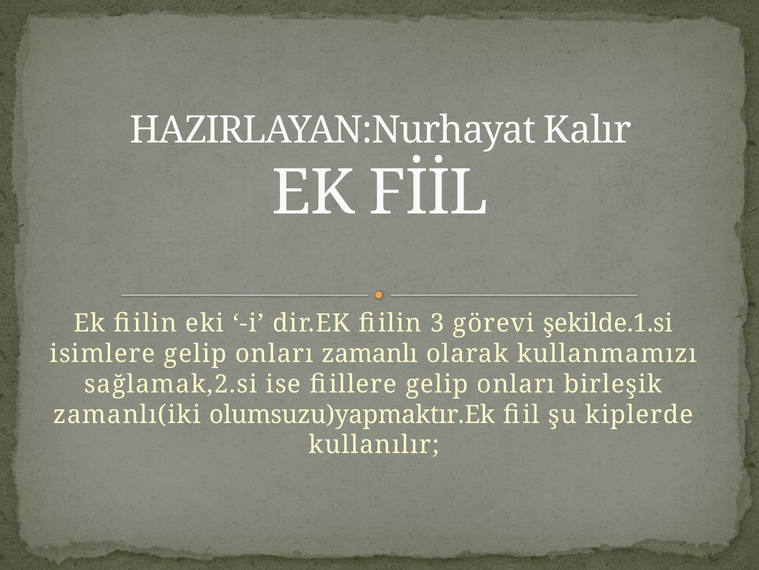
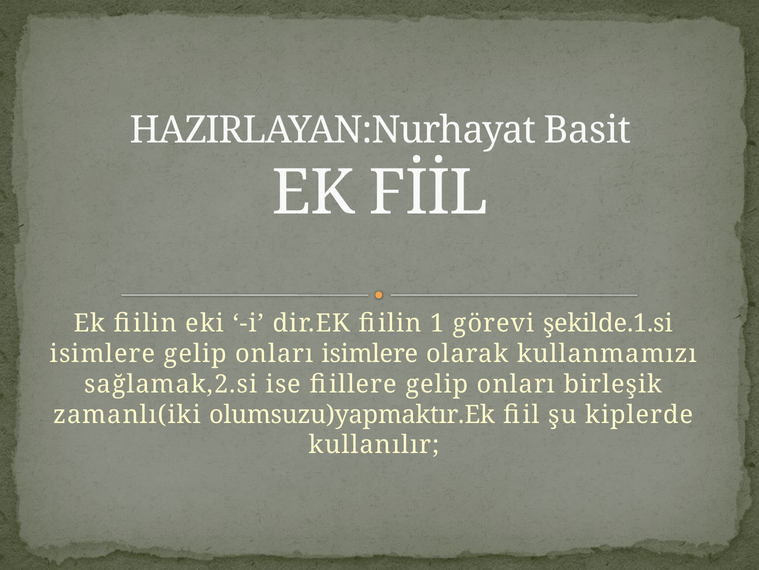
Kalır: Kalır -> Basit (588, 130)
3: 3 -> 1 (437, 323)
onları zamanlı: zamanlı -> isimlere (370, 353)
